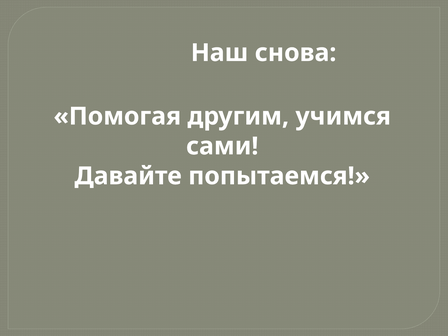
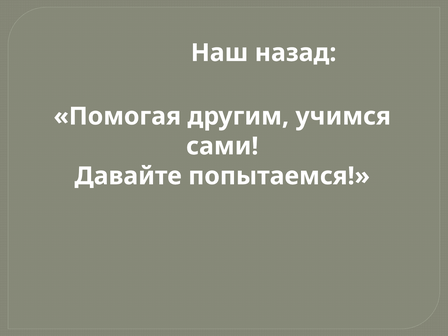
снова: снова -> назад (296, 53)
